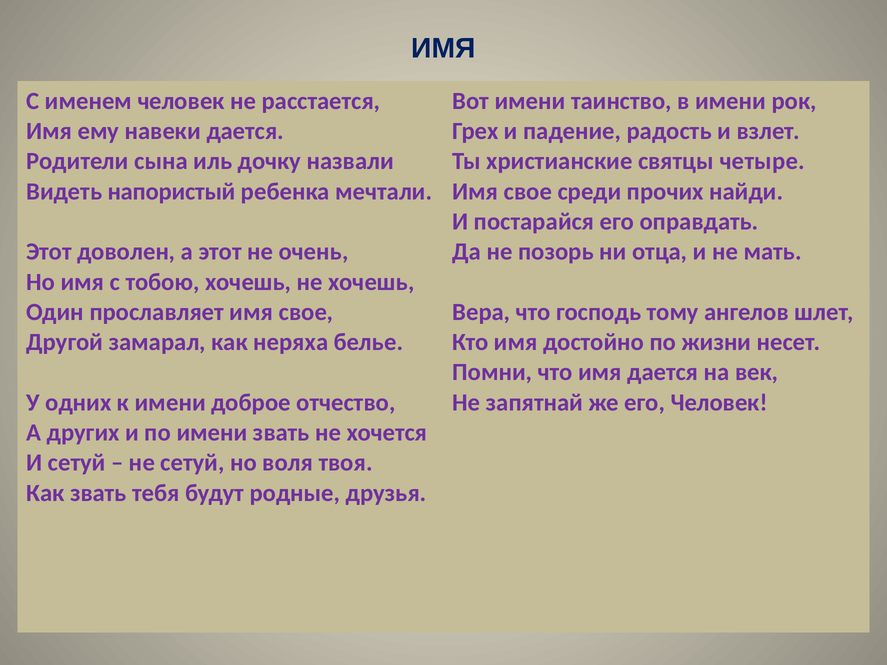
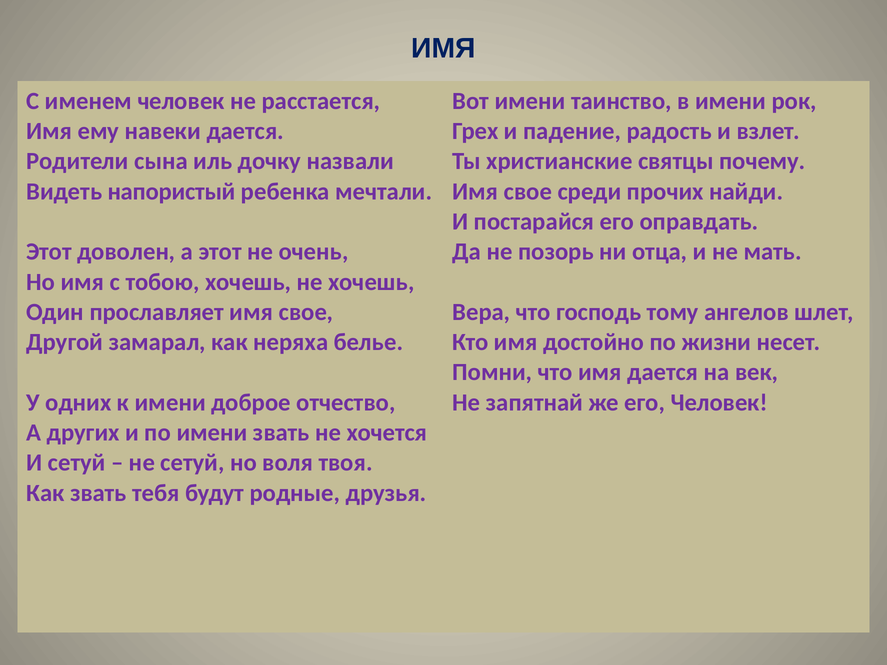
четыре: четыре -> почему (762, 161)
